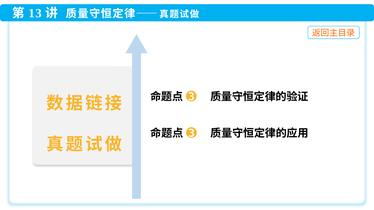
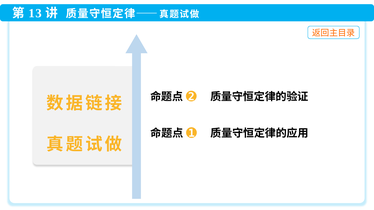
3: 3 -> 2 (191, 97)
3: 3 -> 1 (192, 133)
